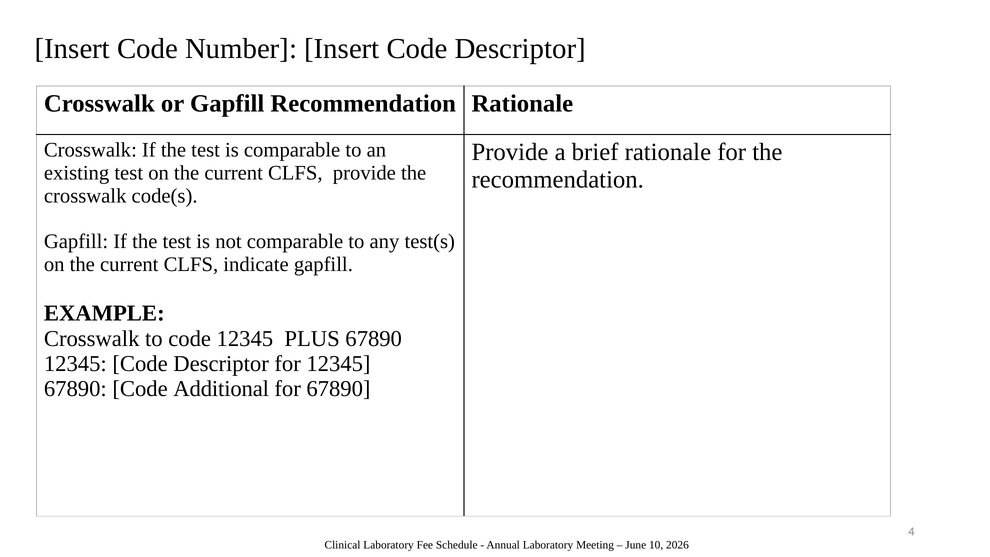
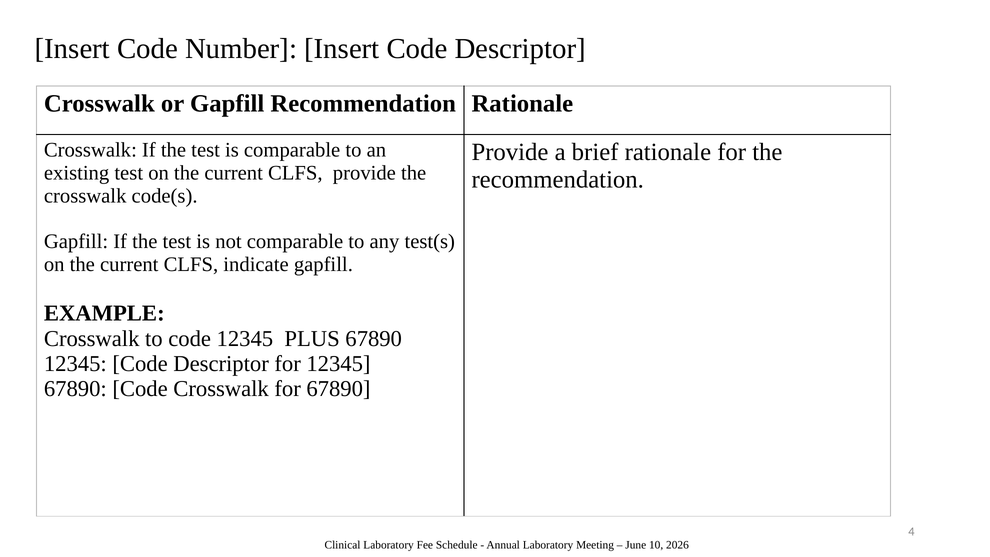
Code Additional: Additional -> Crosswalk (221, 389)
